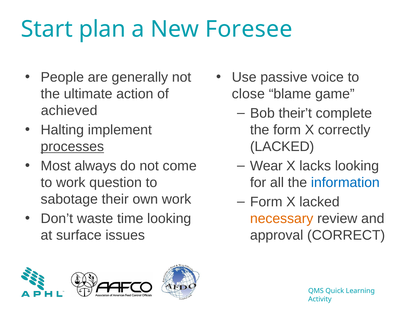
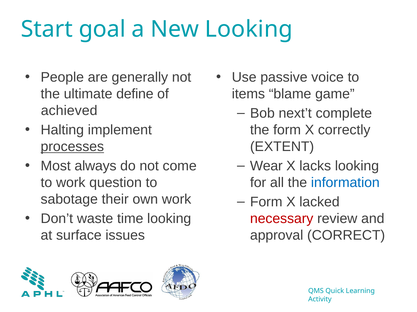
plan: plan -> goal (102, 29)
New Foresee: Foresee -> Looking (249, 29)
action: action -> define (135, 94)
close: close -> items (248, 94)
their’t: their’t -> next’t (295, 114)
LACKED: LACKED -> EXTENT (282, 147)
necessary colour: orange -> red (282, 219)
